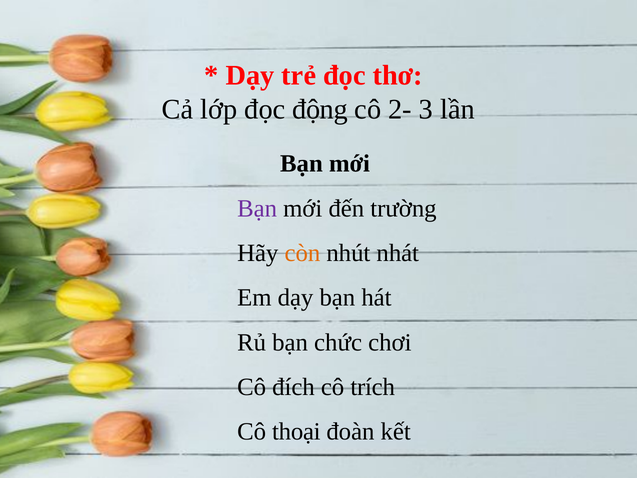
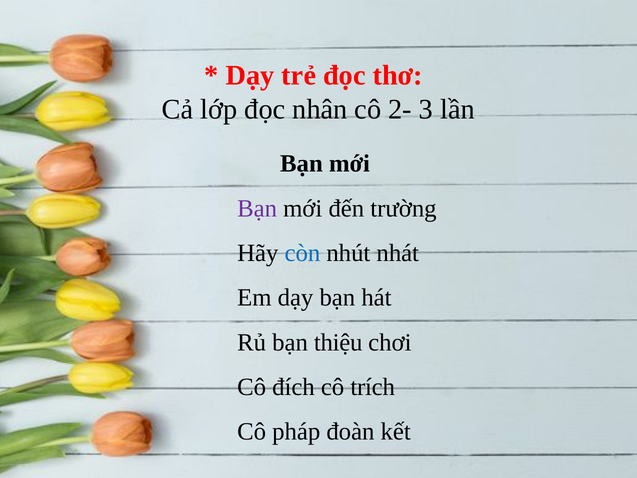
động: động -> nhân (320, 109)
còn colour: orange -> blue (302, 253)
chức: chức -> thiệu (338, 342)
thoại: thoại -> pháp (296, 431)
